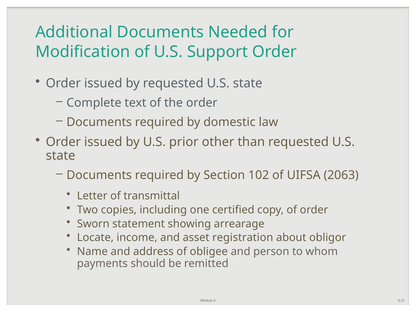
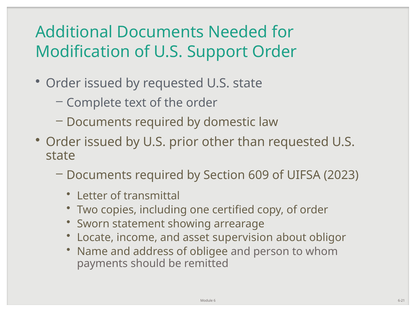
102: 102 -> 609 (259, 175)
2063: 2063 -> 2023 (341, 175)
registration: registration -> supervision (243, 238)
